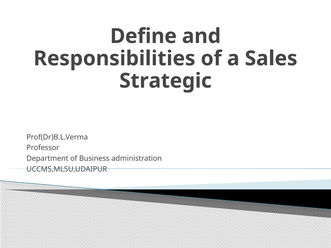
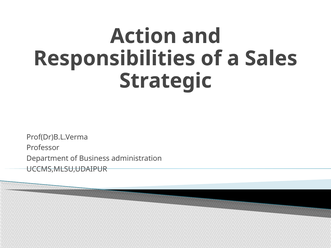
Define: Define -> Action (143, 36)
